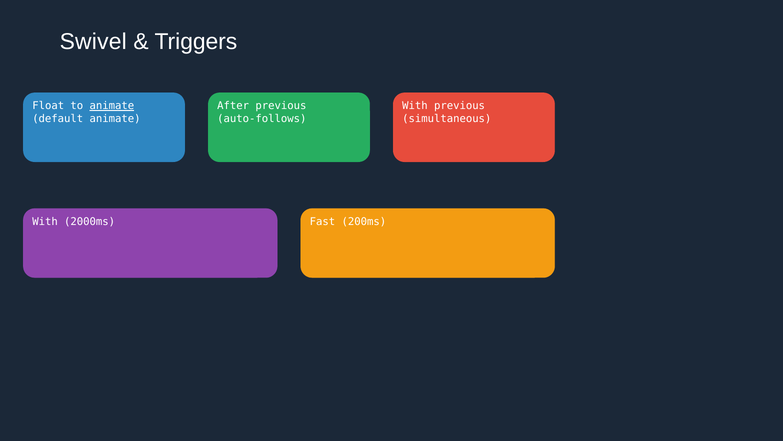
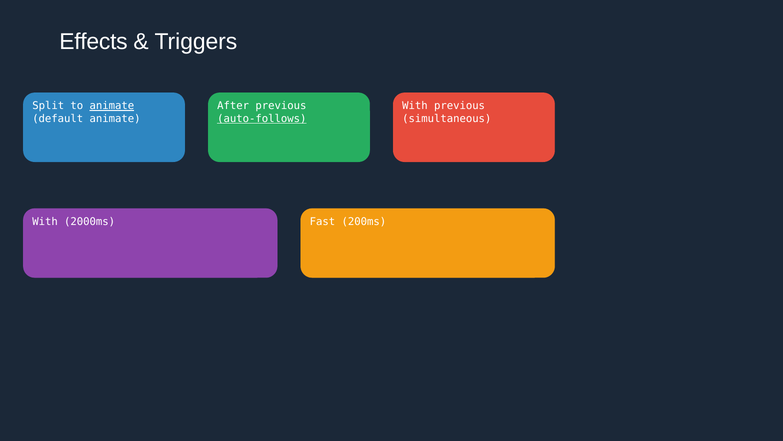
Swivel: Swivel -> Effects (93, 42)
Float: Float -> Split (48, 106)
auto-follows underline: none -> present (262, 119)
